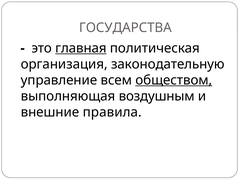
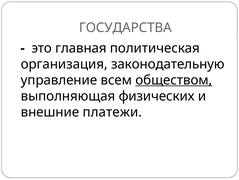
главная underline: present -> none (81, 48)
воздушным: воздушным -> физических (157, 96)
правила: правила -> платежи (112, 112)
